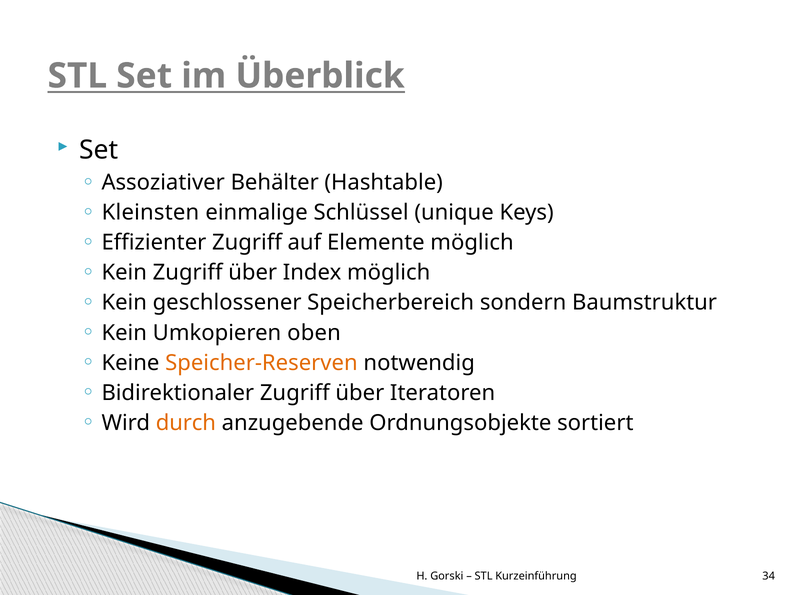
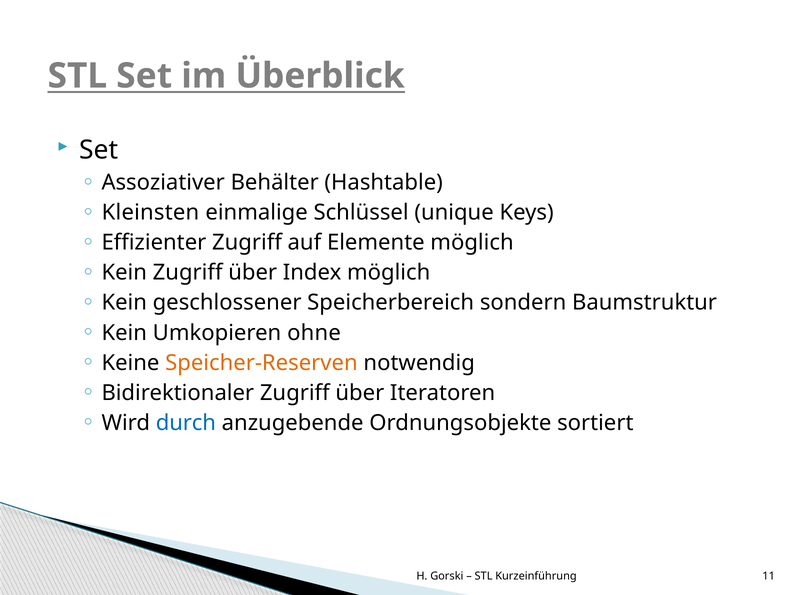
oben: oben -> ohne (314, 333)
durch colour: orange -> blue (186, 423)
34: 34 -> 11 (769, 577)
